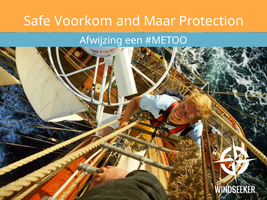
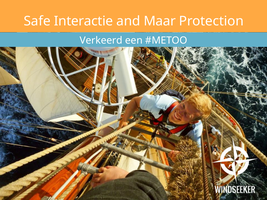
Voorkom: Voorkom -> Interactie (84, 21)
Afwijzing: Afwijzing -> Verkeerd (101, 40)
